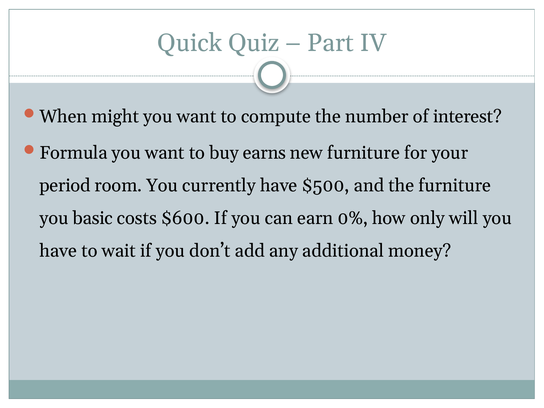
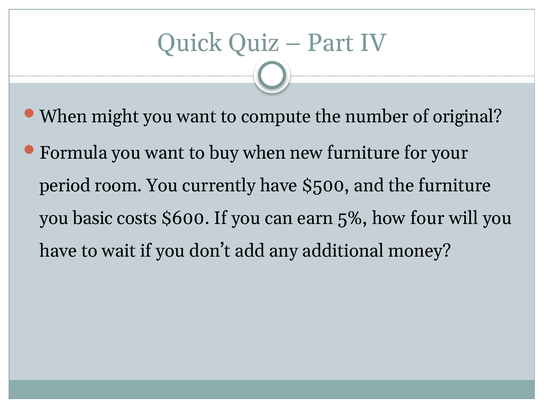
interest: interest -> original (467, 117)
buy earns: earns -> when (265, 153)
0%: 0% -> 5% (353, 218)
only: only -> four (427, 218)
